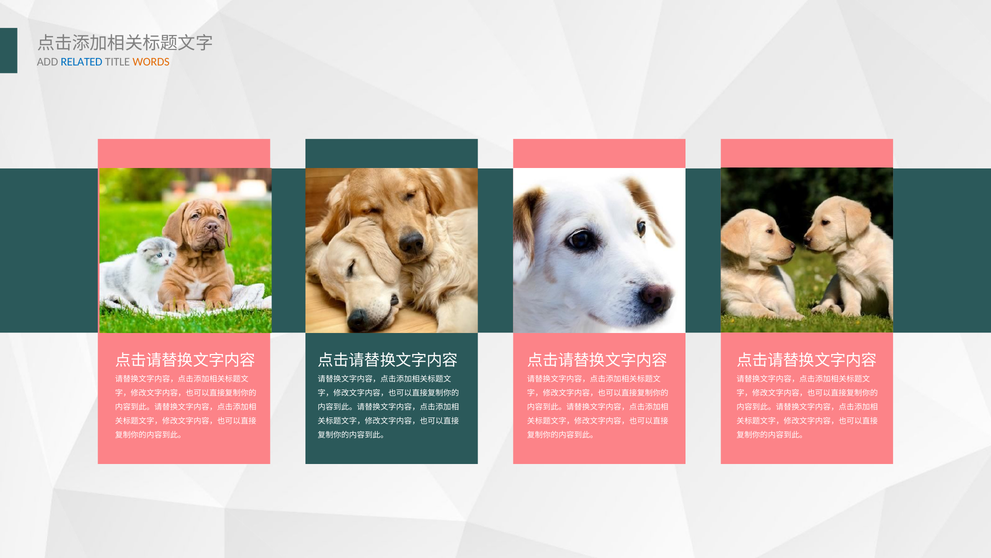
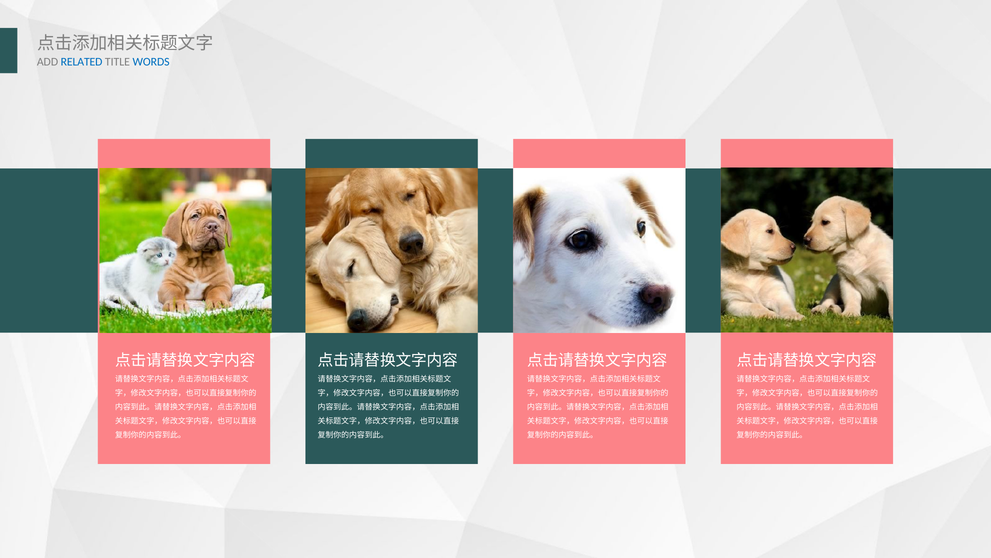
WORDS colour: orange -> blue (151, 62)
